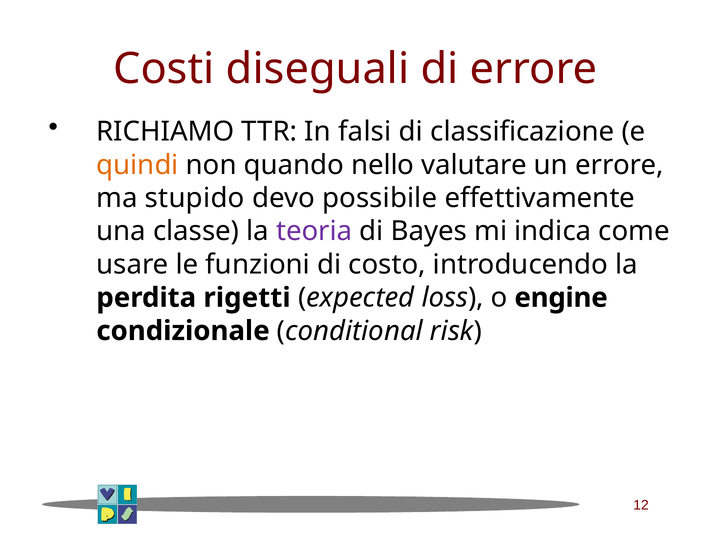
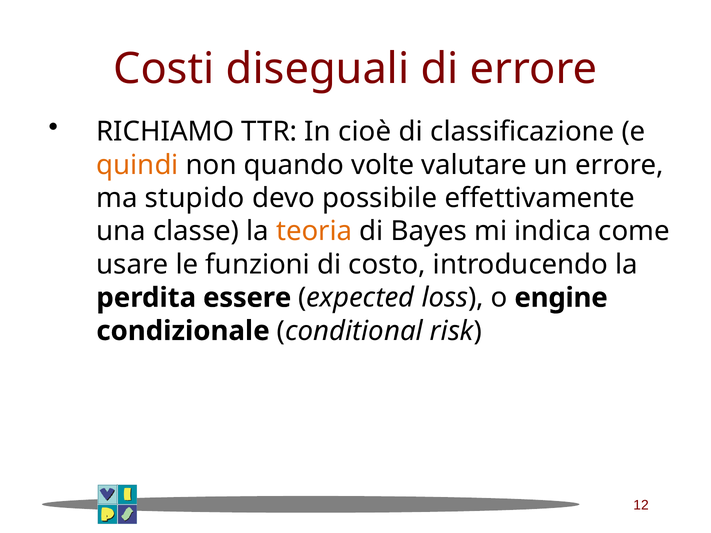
falsi: falsi -> cioè (365, 132)
nello: nello -> volte (383, 165)
teoria colour: purple -> orange (314, 231)
rigetti: rigetti -> essere (247, 298)
